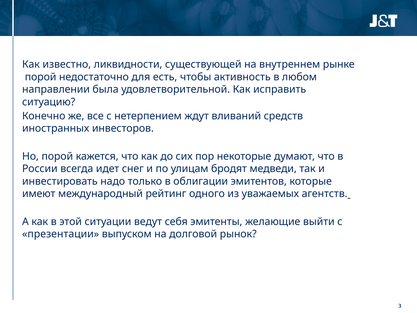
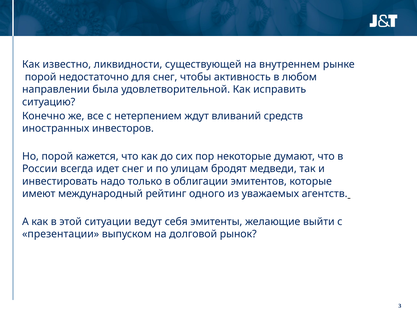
для есть: есть -> снег (165, 77)
